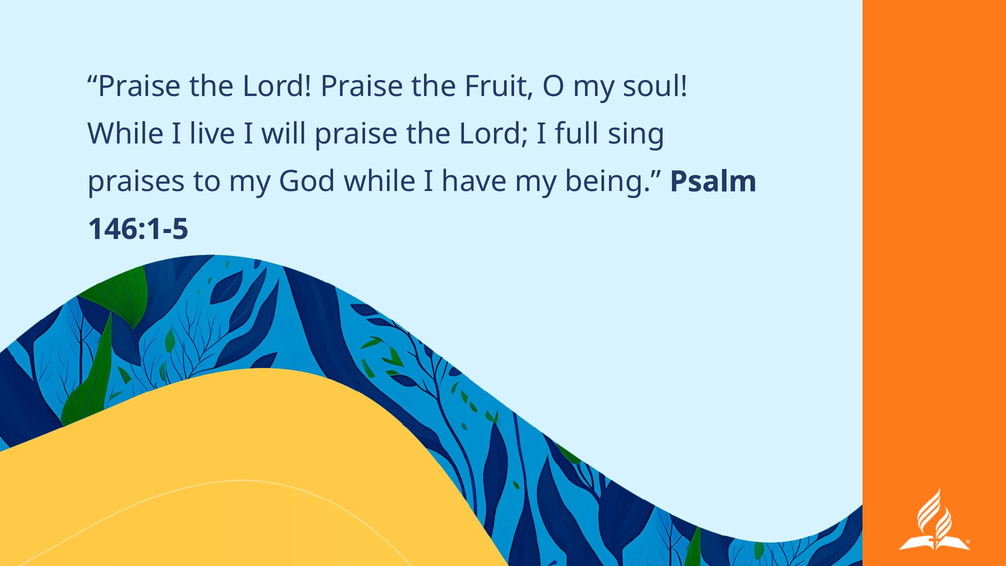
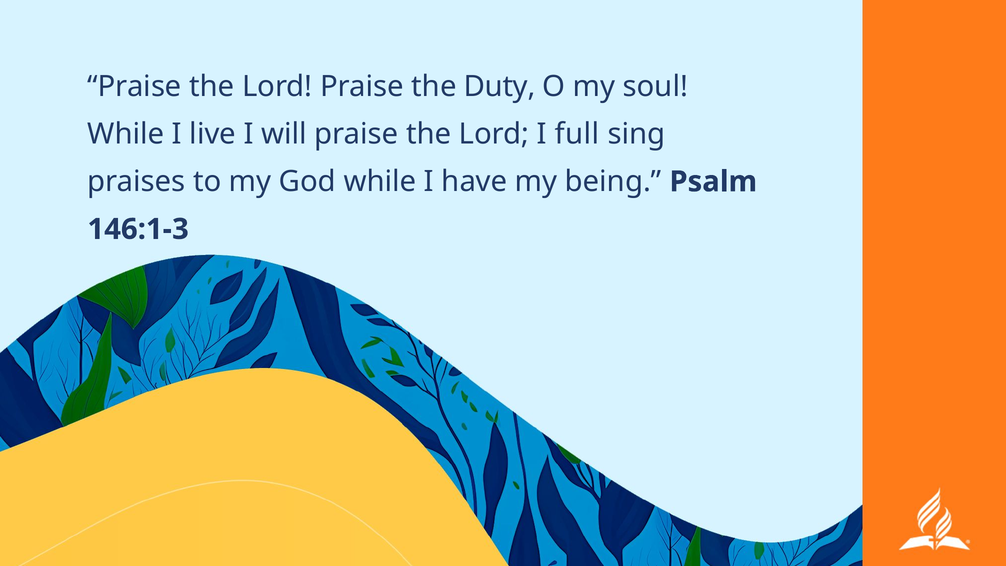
Fruit: Fruit -> Duty (500, 86)
146:1-5: 146:1-5 -> 146:1-3 (138, 229)
